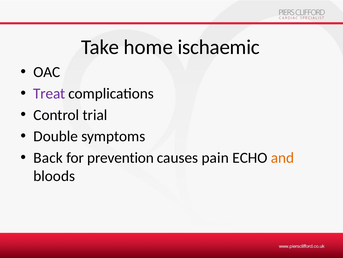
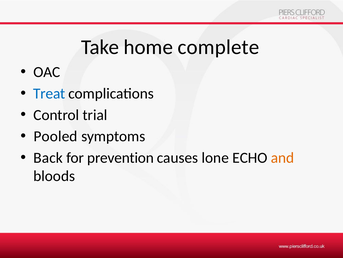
ischaemic: ischaemic -> complete (218, 47)
Treat colour: purple -> blue (49, 93)
Double: Double -> Pooled (56, 136)
pain: pain -> lone (215, 157)
